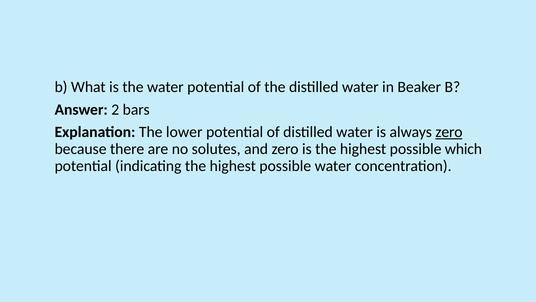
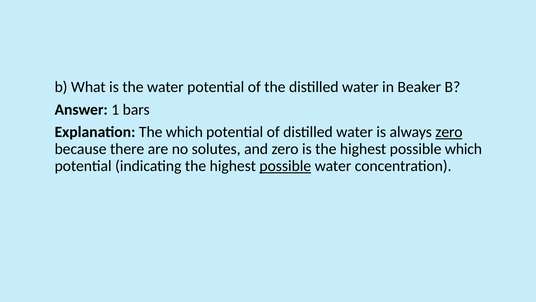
2: 2 -> 1 (115, 109)
The lower: lower -> which (184, 132)
possible underline: none -> present (285, 166)
